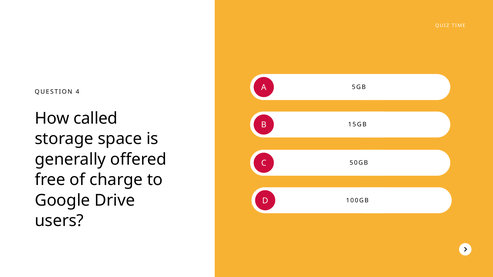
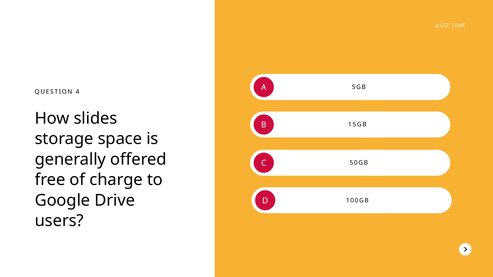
called: called -> slides (95, 118)
